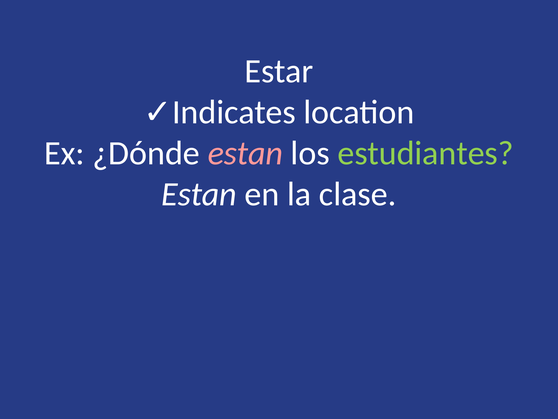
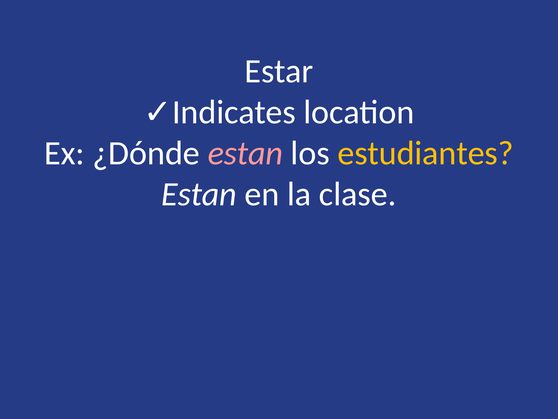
estudiantes colour: light green -> yellow (426, 153)
